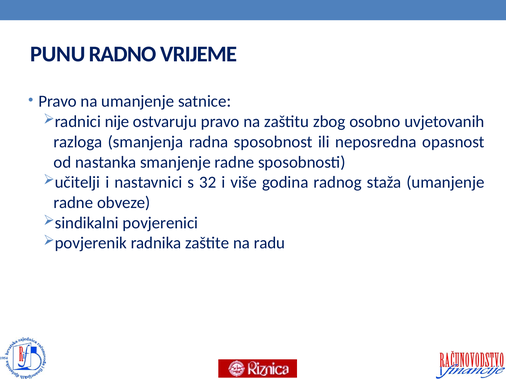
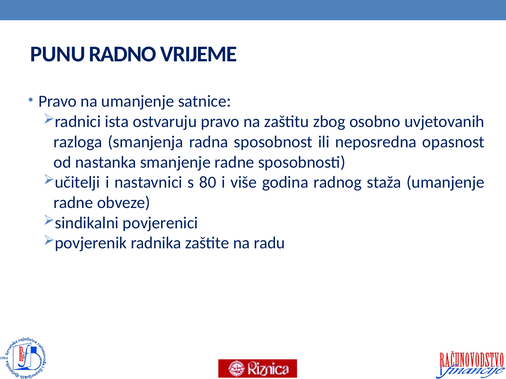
nije: nije -> ista (117, 122)
32: 32 -> 80 (208, 183)
